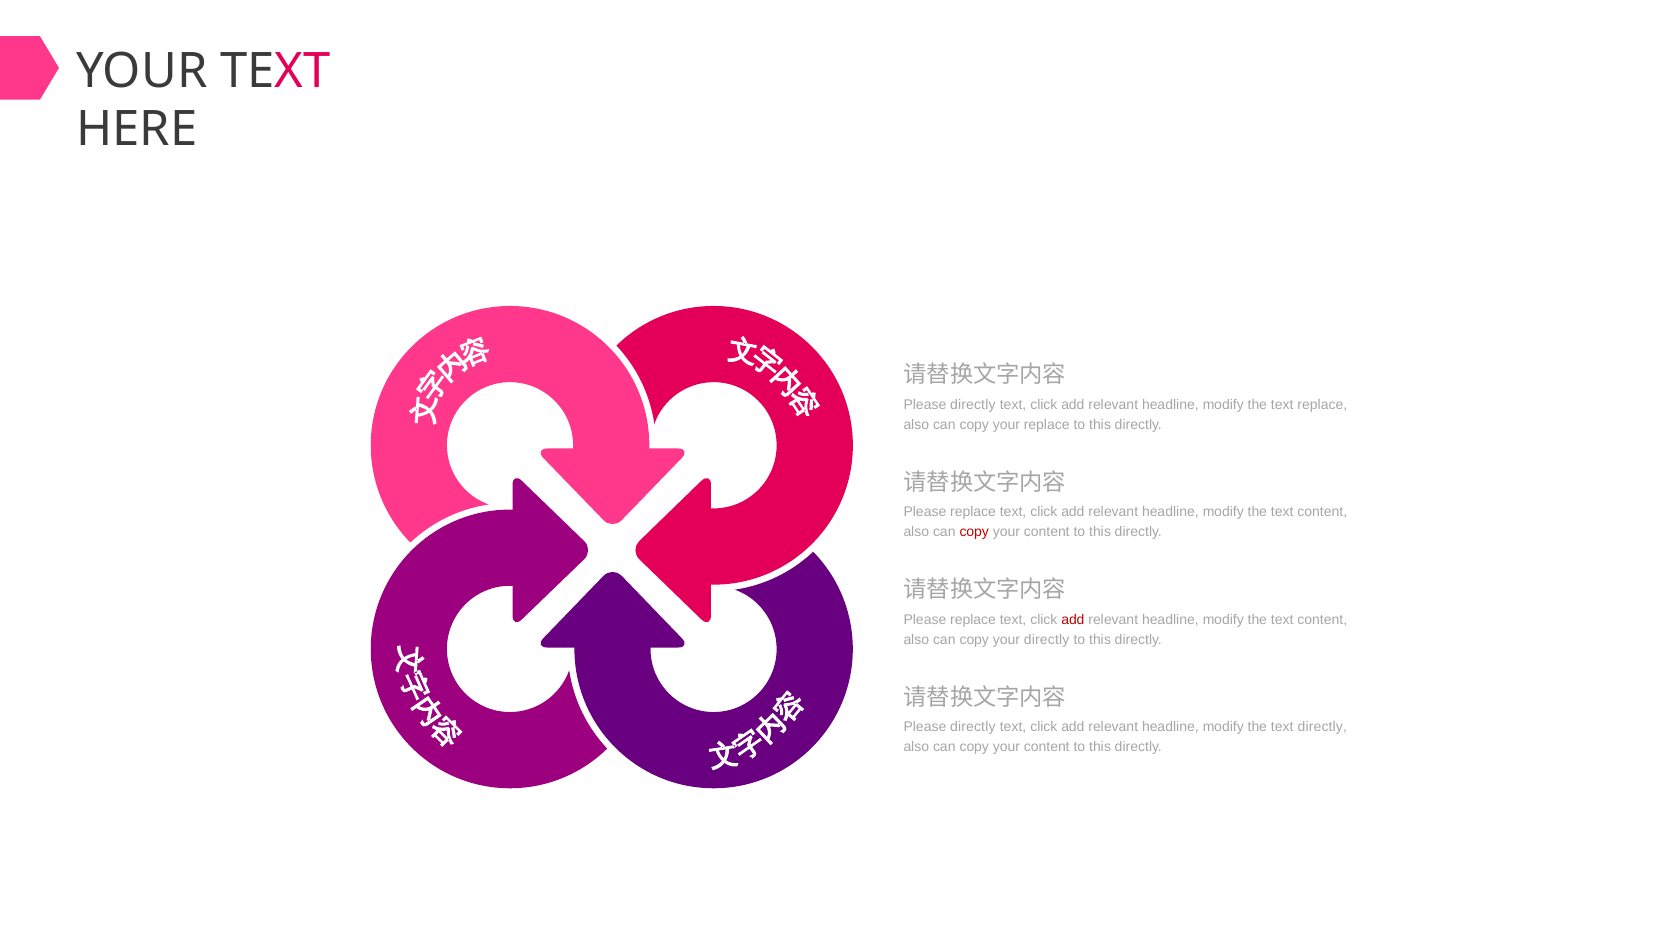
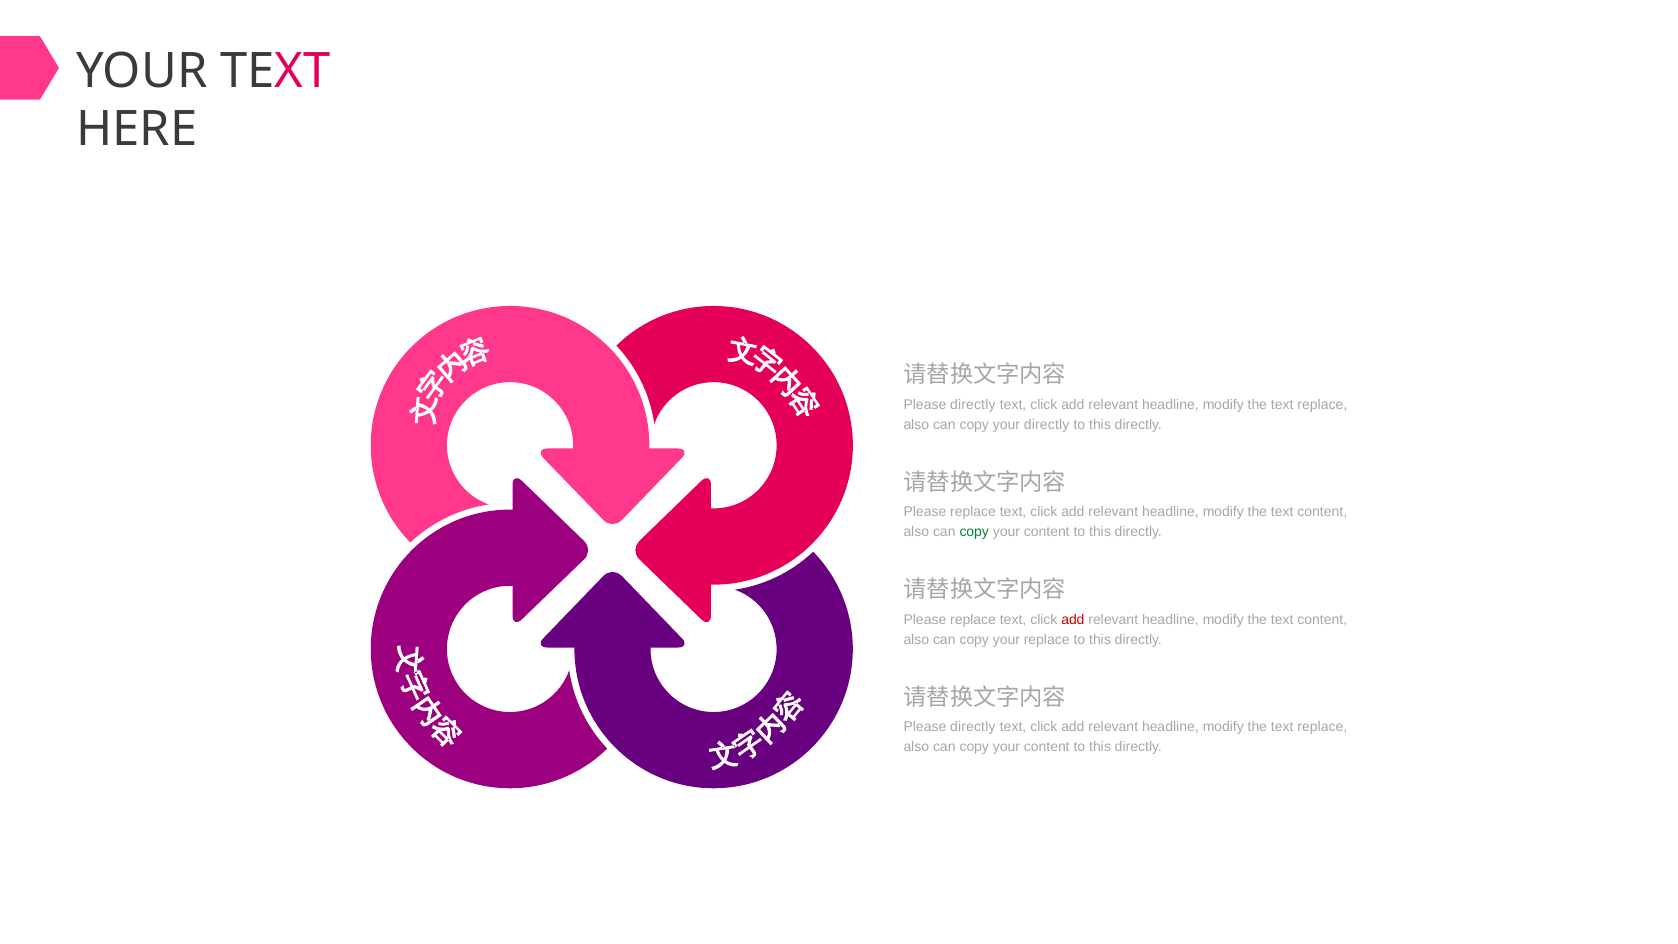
your replace: replace -> directly (1047, 425)
copy colour: red -> green (974, 532)
your directly: directly -> replace (1047, 640)
directly: directly -> replace (1322, 727)
